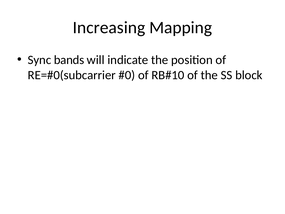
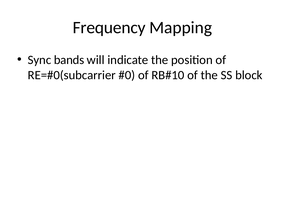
Increasing: Increasing -> Frequency (109, 28)
